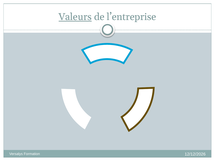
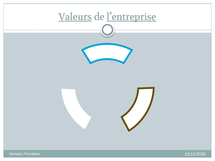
l’entreprise underline: none -> present (131, 17)
